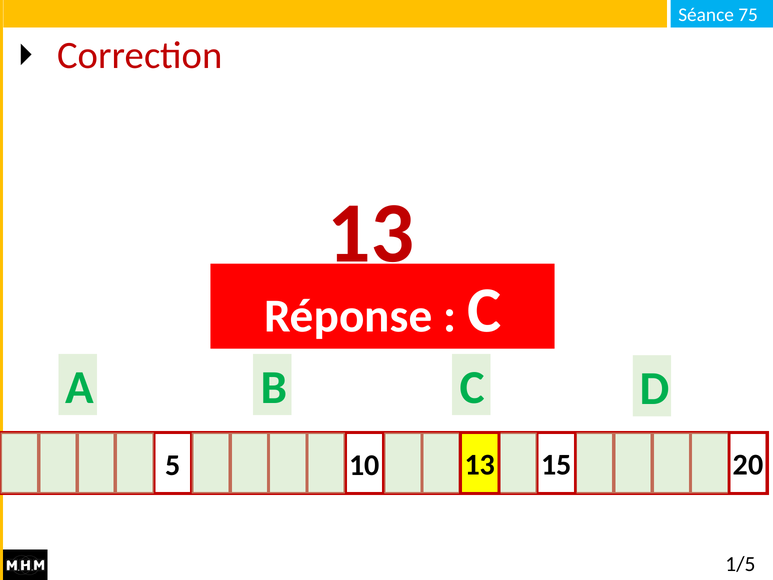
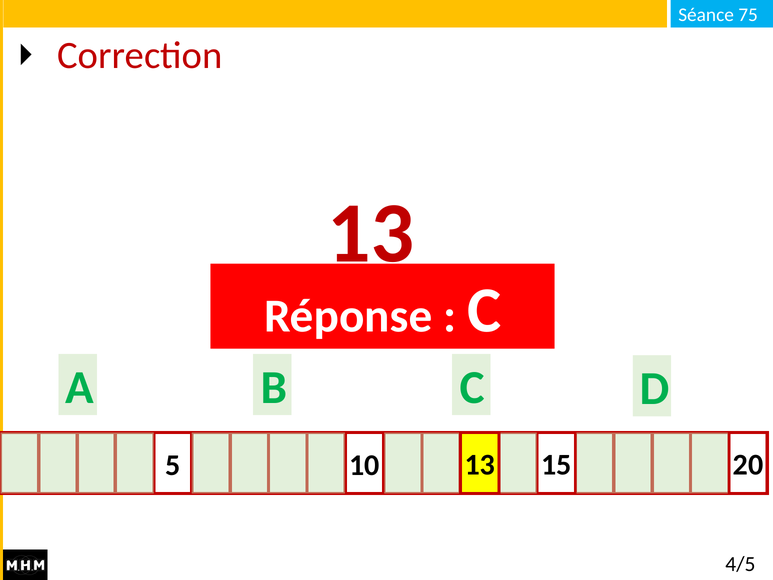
1/5: 1/5 -> 4/5 (740, 564)
